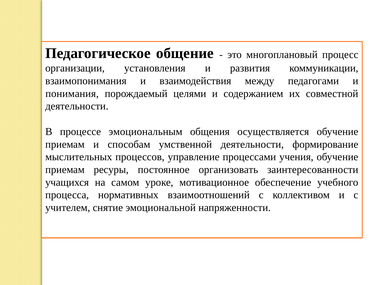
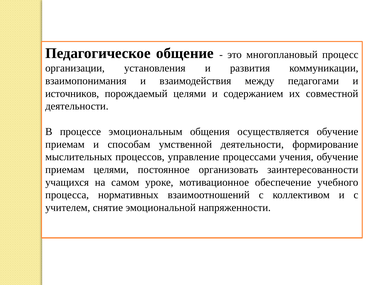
понимания: понимания -> источников (72, 94)
приемам ресуры: ресуры -> целями (111, 170)
